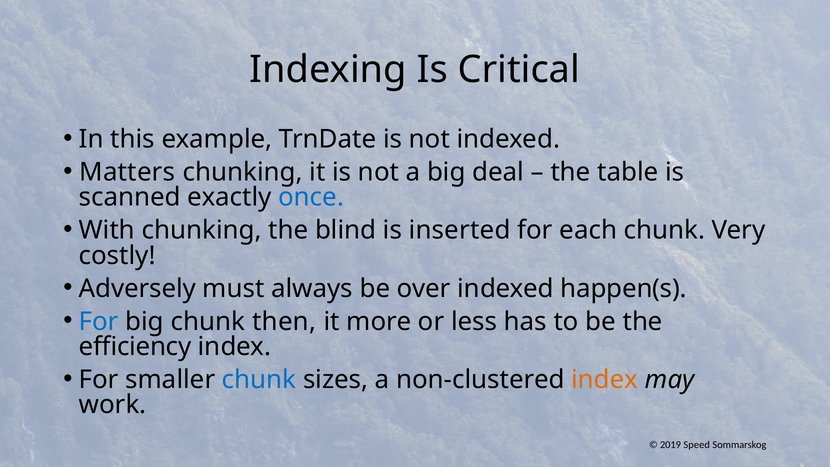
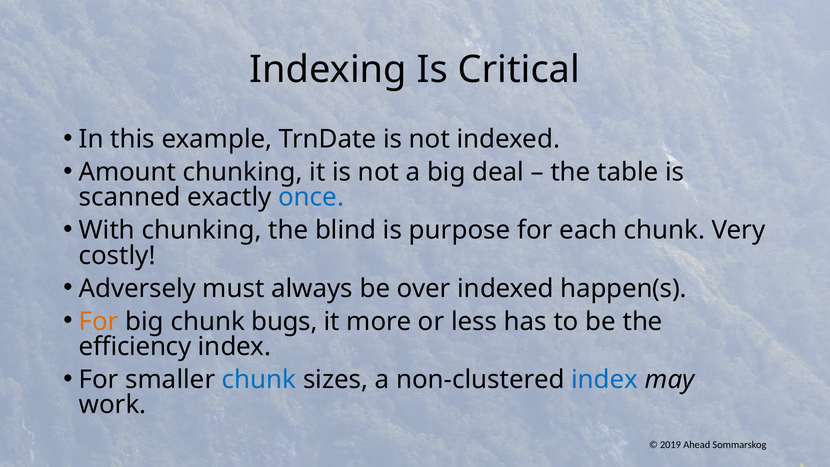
Matters: Matters -> Amount (127, 172)
inserted: inserted -> purpose (460, 230)
For colour: blue -> orange (99, 321)
then: then -> bugs (284, 321)
index colour: orange -> blue (605, 380)
Speed: Speed -> Ahead (697, 444)
